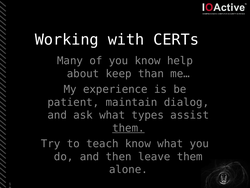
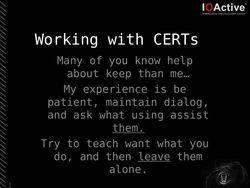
types: types -> using (148, 115)
teach know: know -> want (138, 143)
leave underline: none -> present (154, 156)
